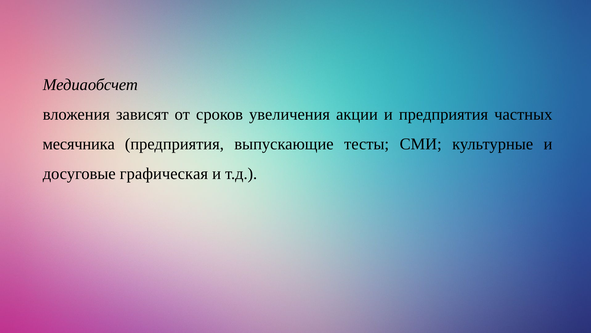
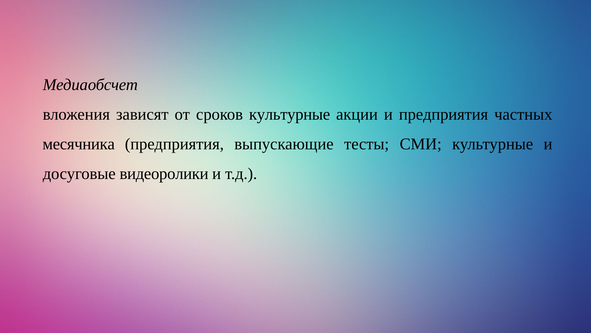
сроков увеличения: увеличения -> культурные (290, 114)
графическая: графическая -> видеоролики (164, 173)
